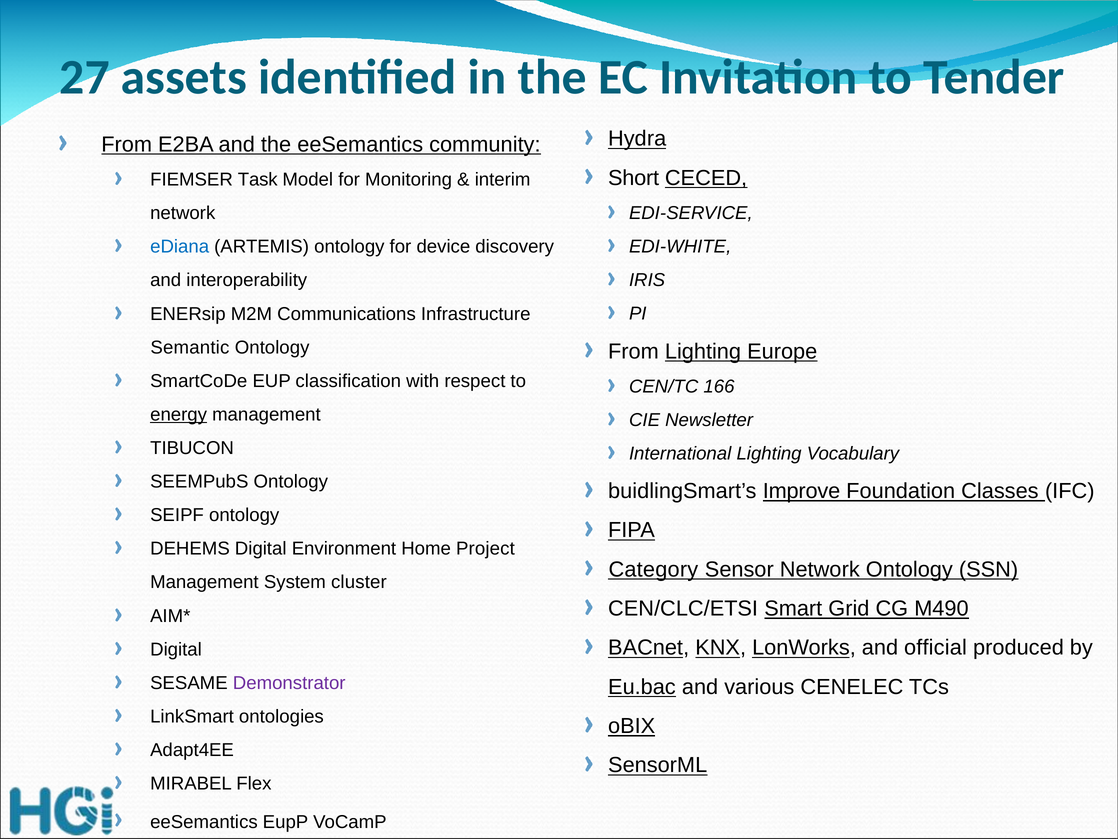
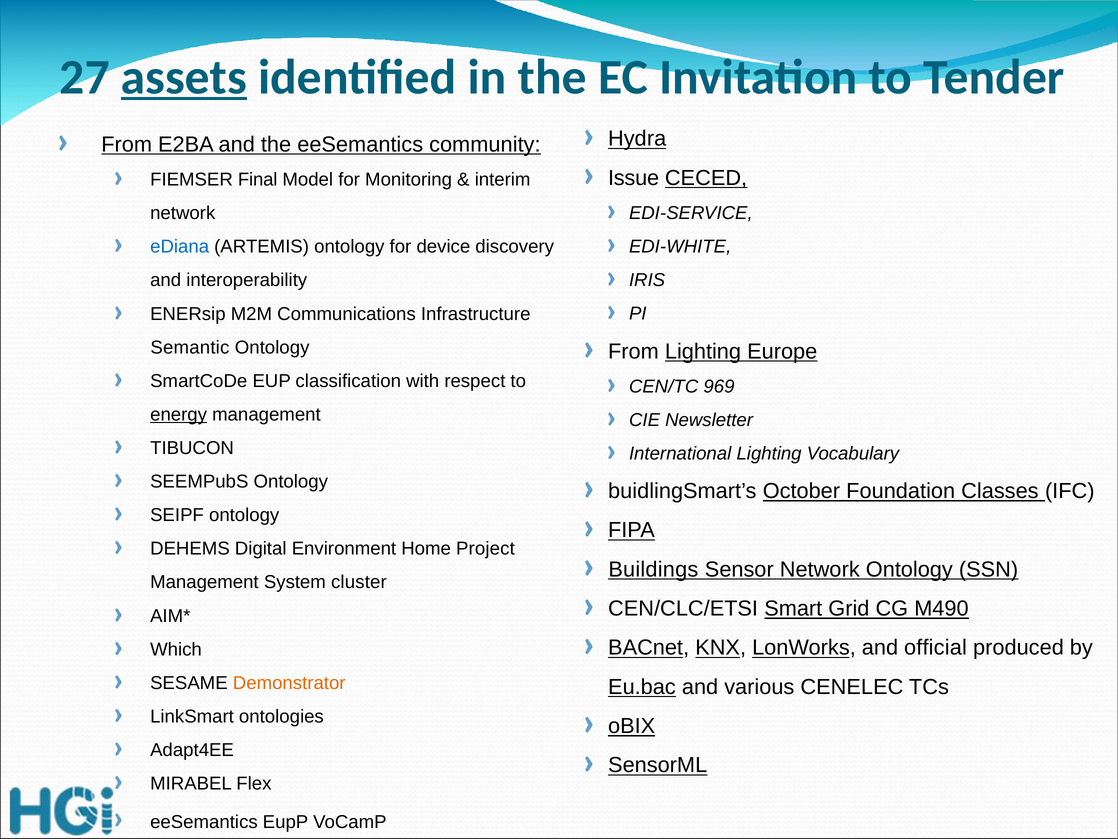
assets underline: none -> present (184, 77)
Short: Short -> Issue (634, 178)
Task: Task -> Final (258, 180)
166: 166 -> 969 (719, 386)
Improve: Improve -> October (801, 491)
Category: Category -> Buildings (653, 569)
Digital: Digital -> Which (176, 649)
Demonstrator colour: purple -> orange (289, 683)
